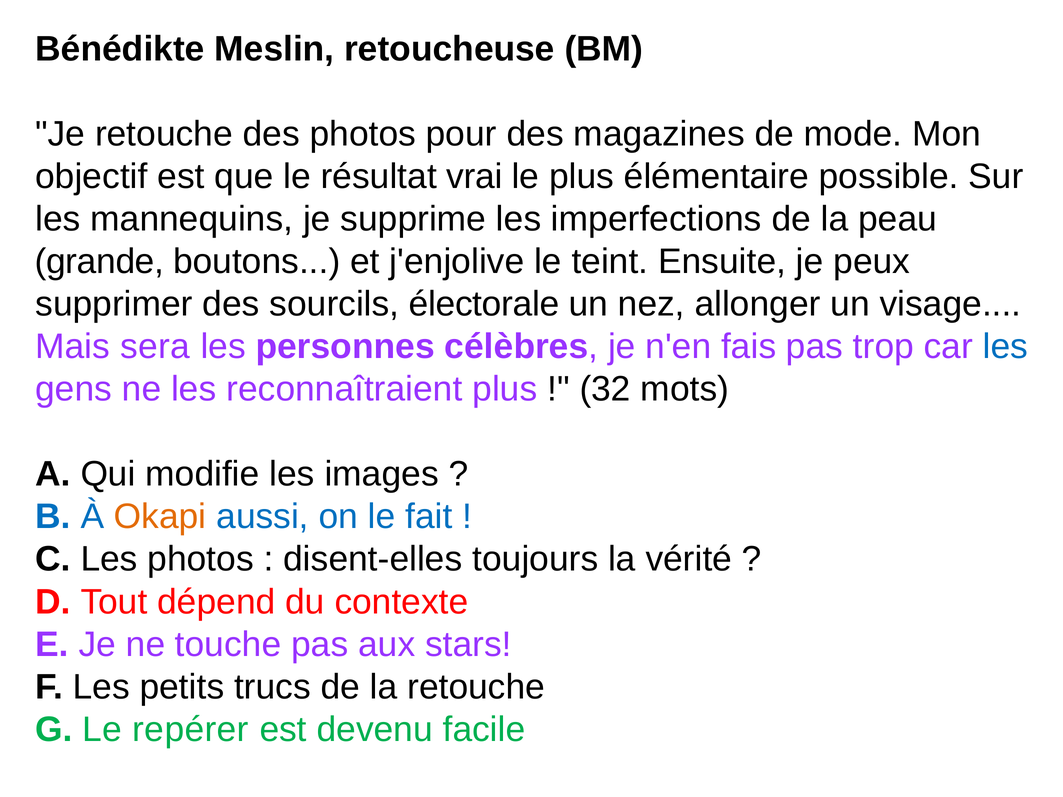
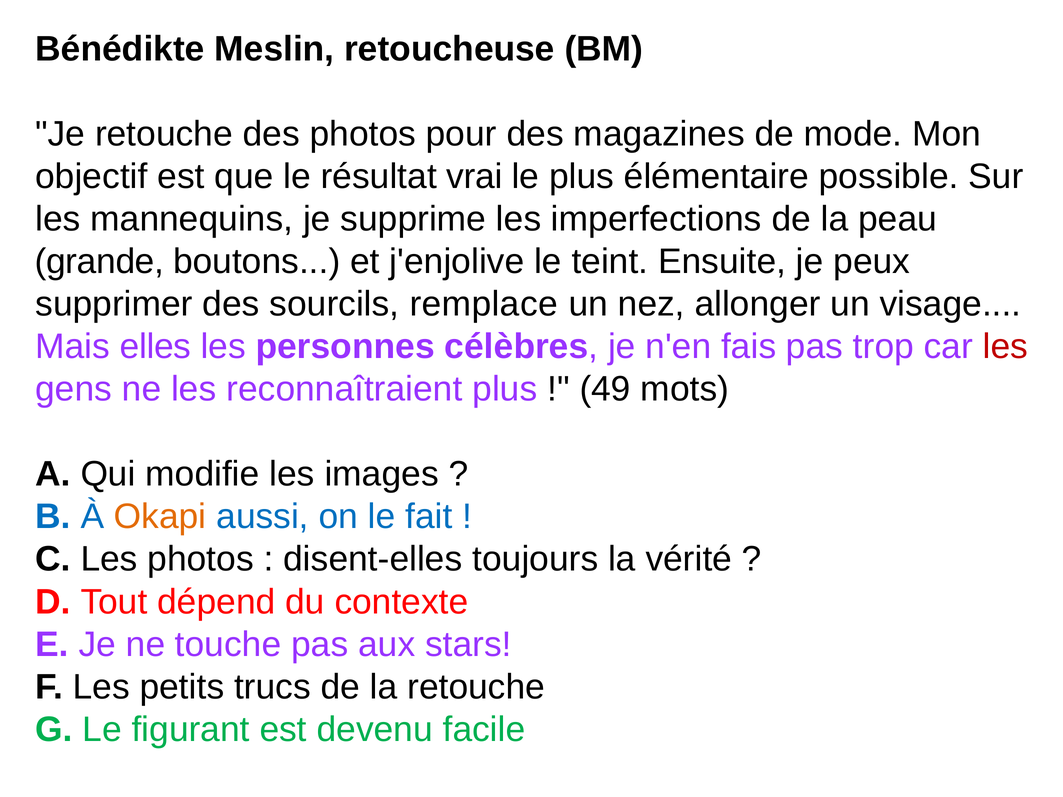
électorale: électorale -> remplace (484, 304)
sera: sera -> elles (155, 347)
les colour: blue -> red (1006, 347)
32: 32 -> 49 (605, 389)
repérer: repérer -> figurant (191, 730)
